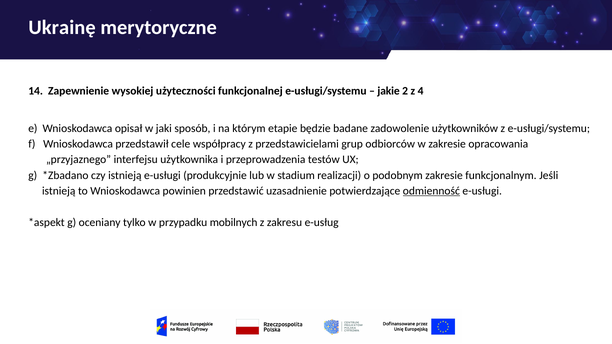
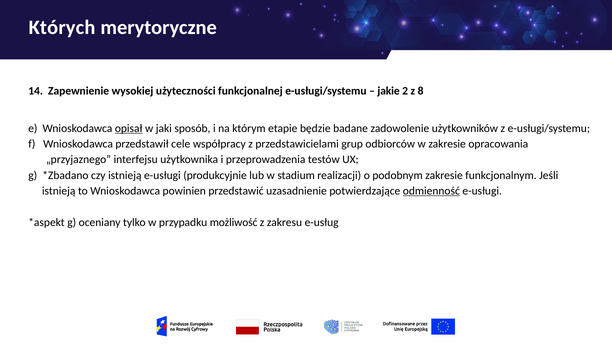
Ukrainę: Ukrainę -> Których (62, 28)
4: 4 -> 8 (421, 91)
opisał underline: none -> present (129, 128)
mobilnych: mobilnych -> możliwość (234, 222)
